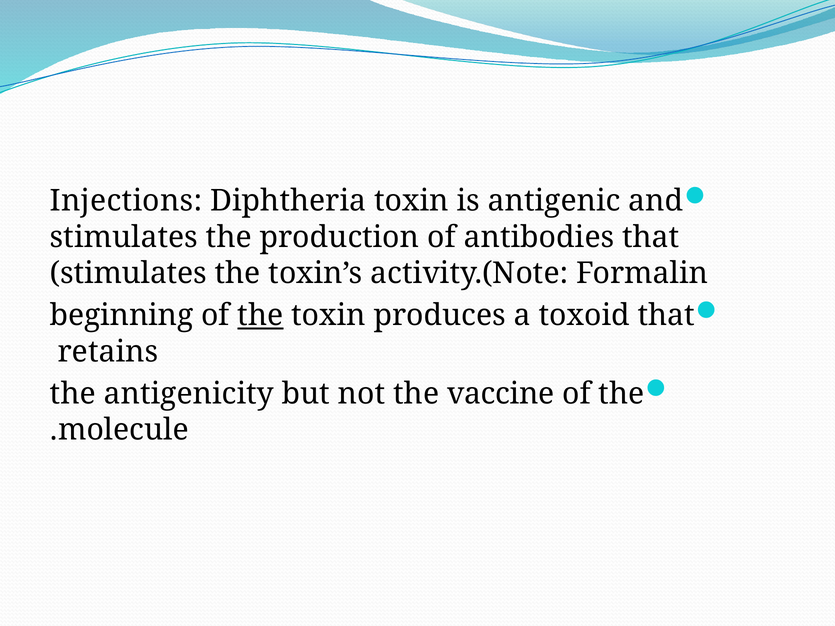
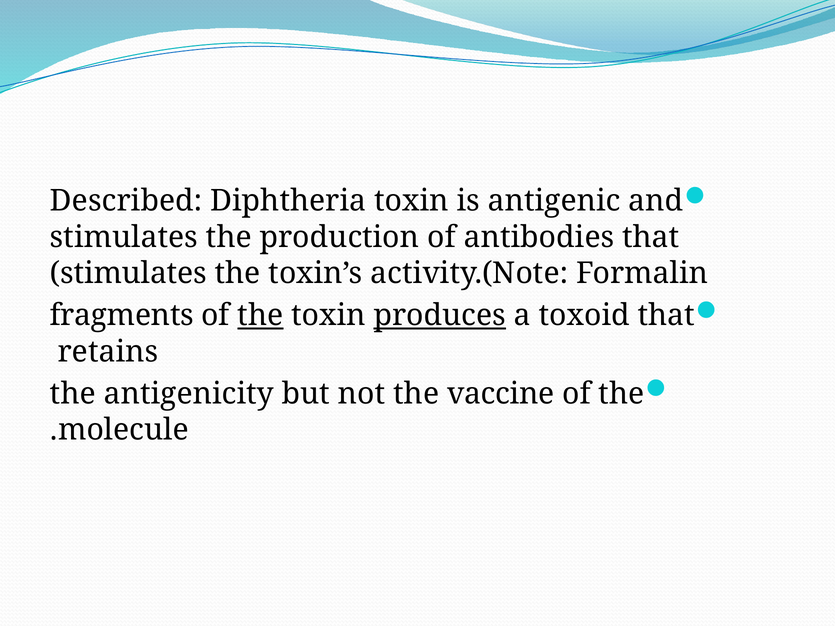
Injections: Injections -> Described (126, 201)
beginning: beginning -> fragments (122, 316)
produces underline: none -> present (440, 316)
